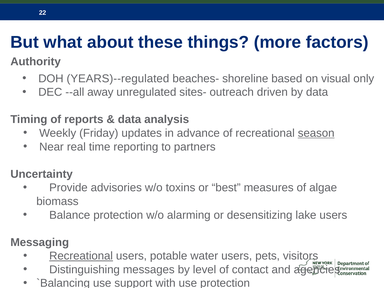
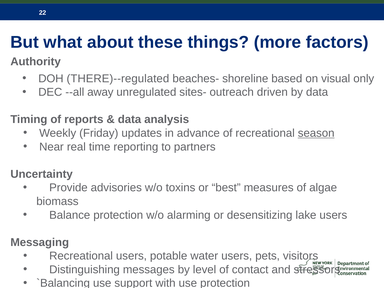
YEARS)--regulated: YEARS)--regulated -> THERE)--regulated (118, 79)
Recreational underline: present -> none (81, 256)
agencies: agencies -> stressors (317, 270)
